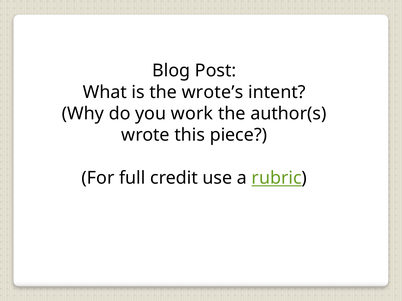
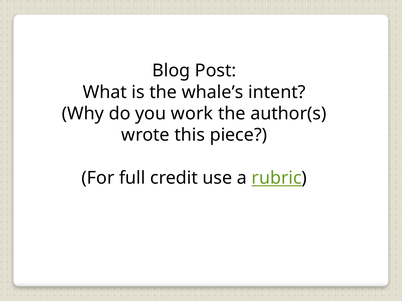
wrote’s: wrote’s -> whale’s (213, 92)
